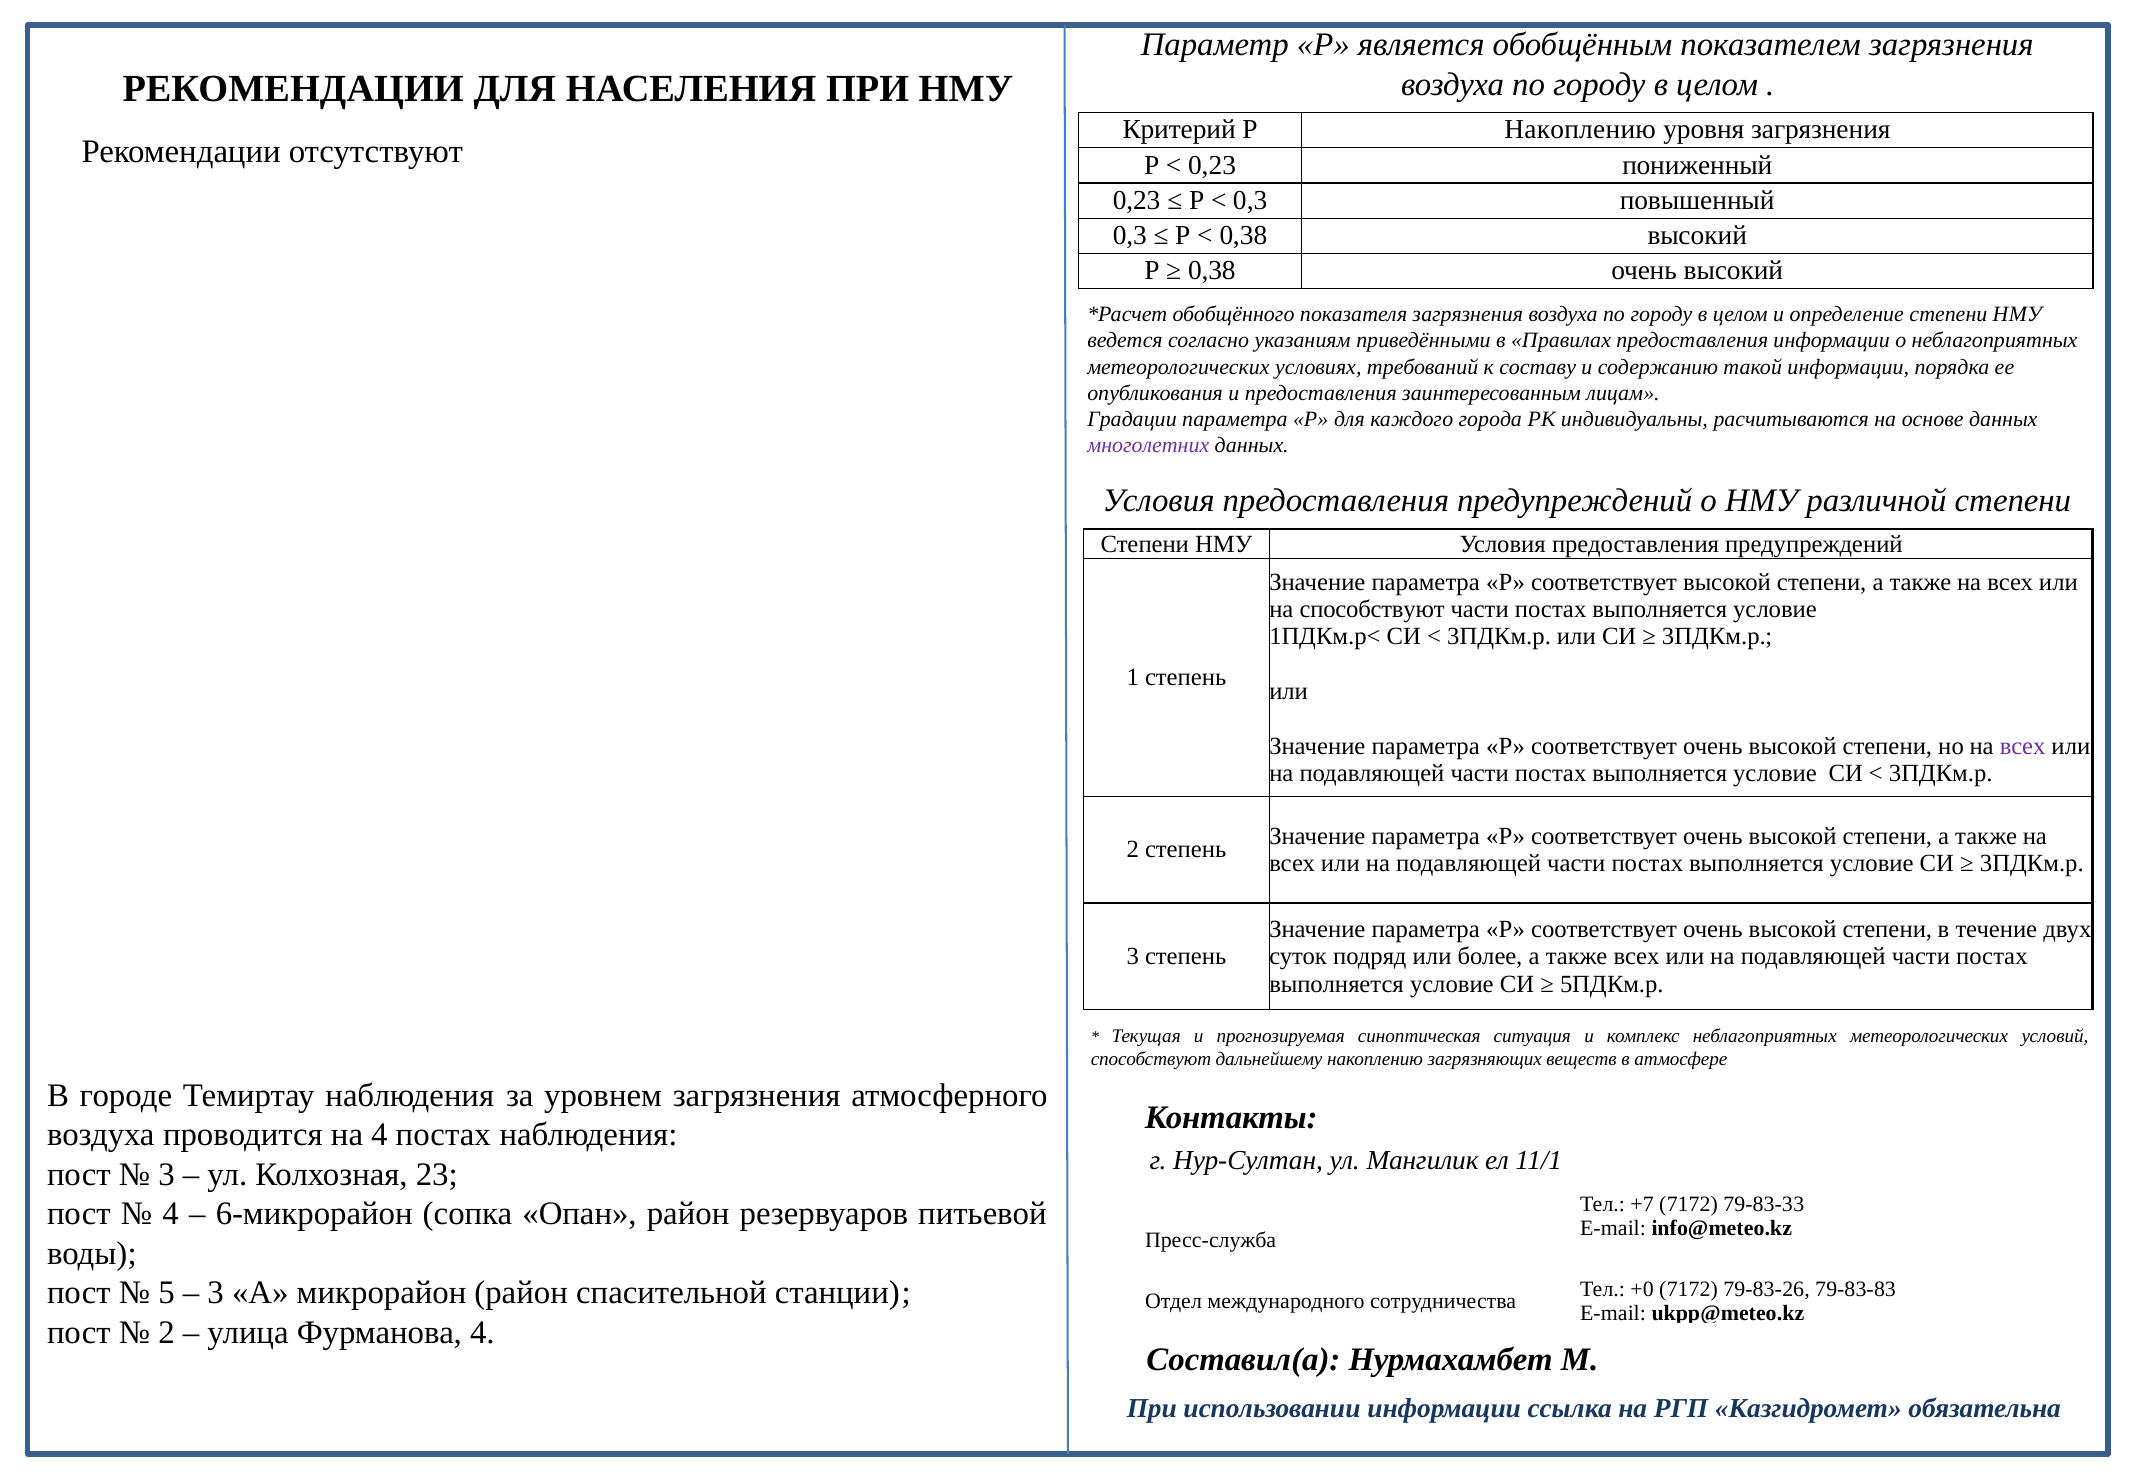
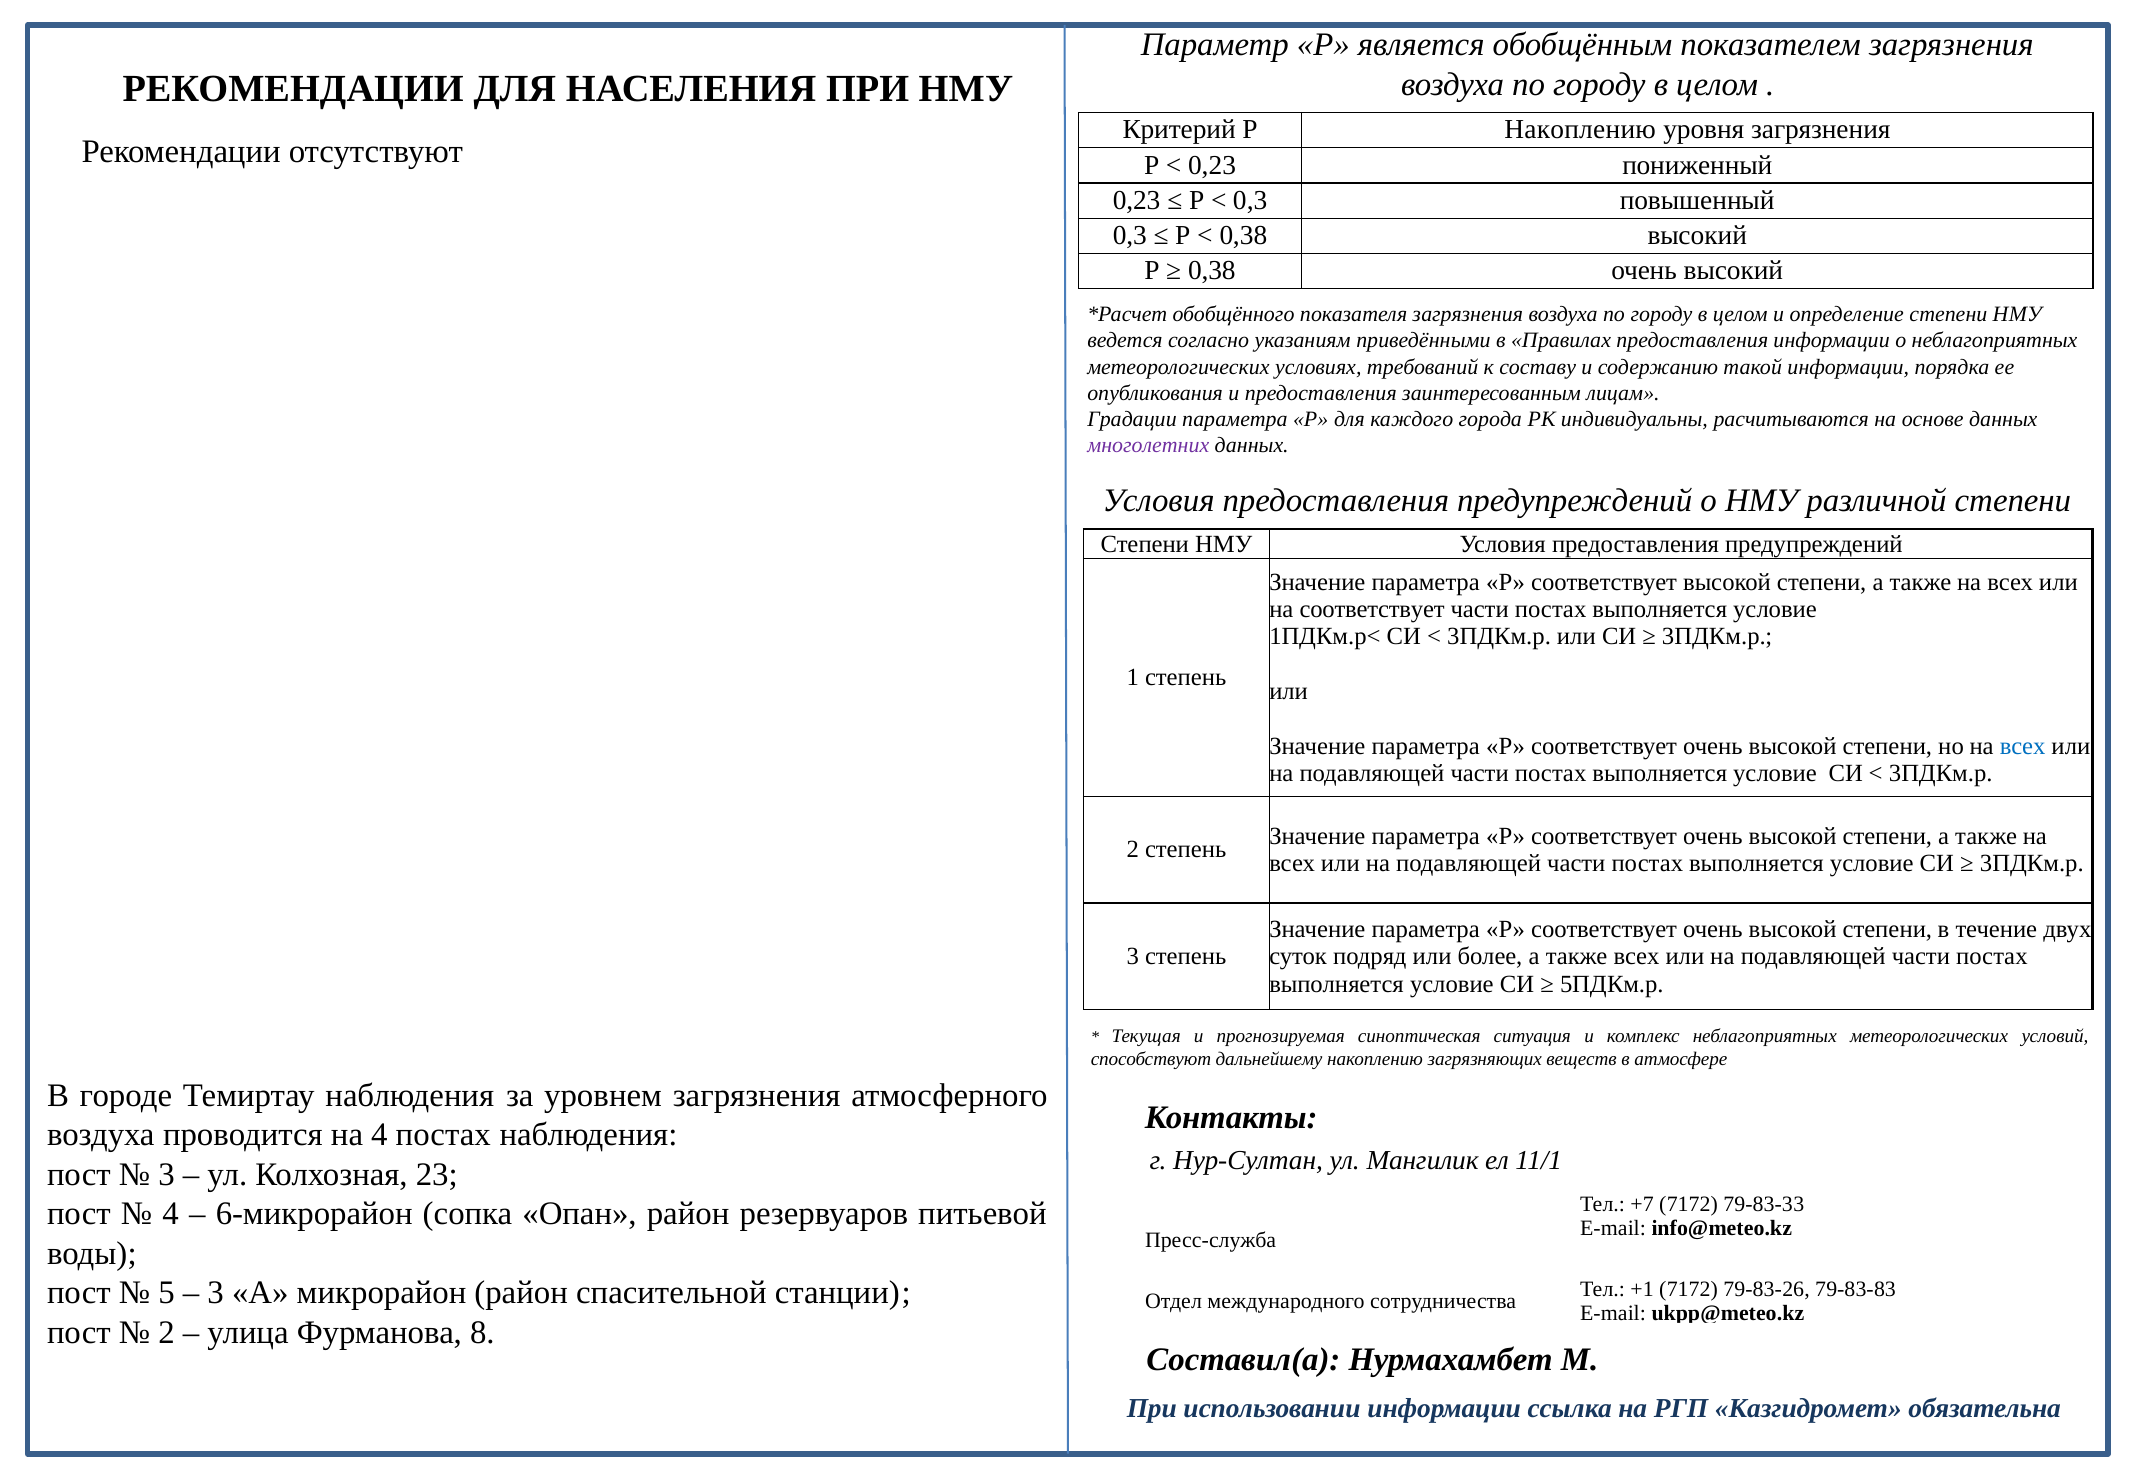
на способствуют: способствуют -> соответствует (1372, 609)
всех colour: purple -> blue (2023, 746)
+0: +0 -> +1 (1642, 1289)
Фурманова 4: 4 -> 8 (482, 1332)
